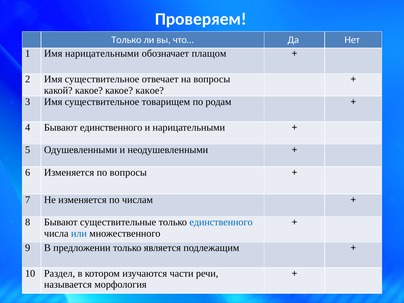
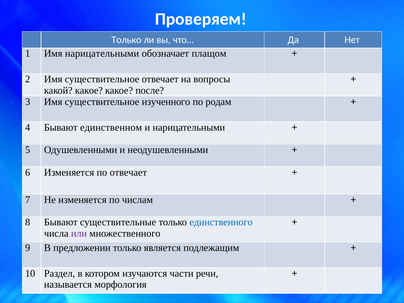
какое: какое -> после (150, 90)
товарищем: товарищем -> изученного (166, 102)
Бывают единственного: единственного -> единственном (111, 127)
по вопросы: вопросы -> отвечает (128, 172)
или colour: blue -> purple (79, 233)
